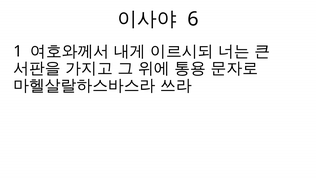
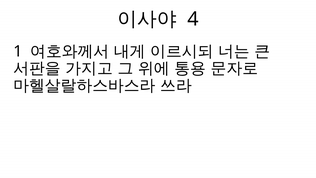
6: 6 -> 4 (193, 19)
